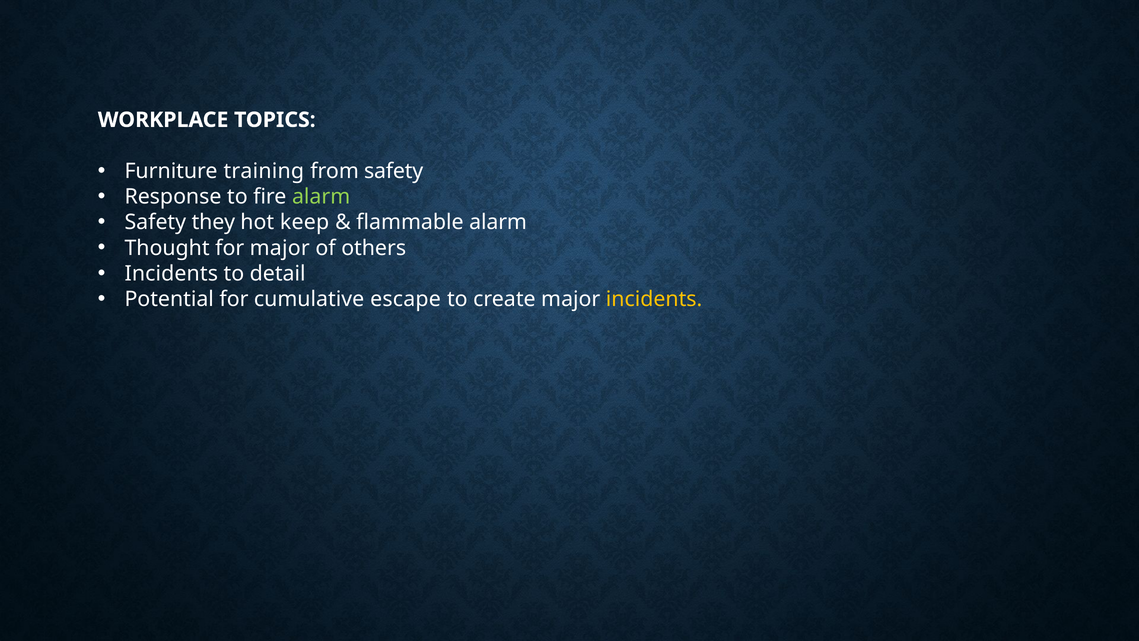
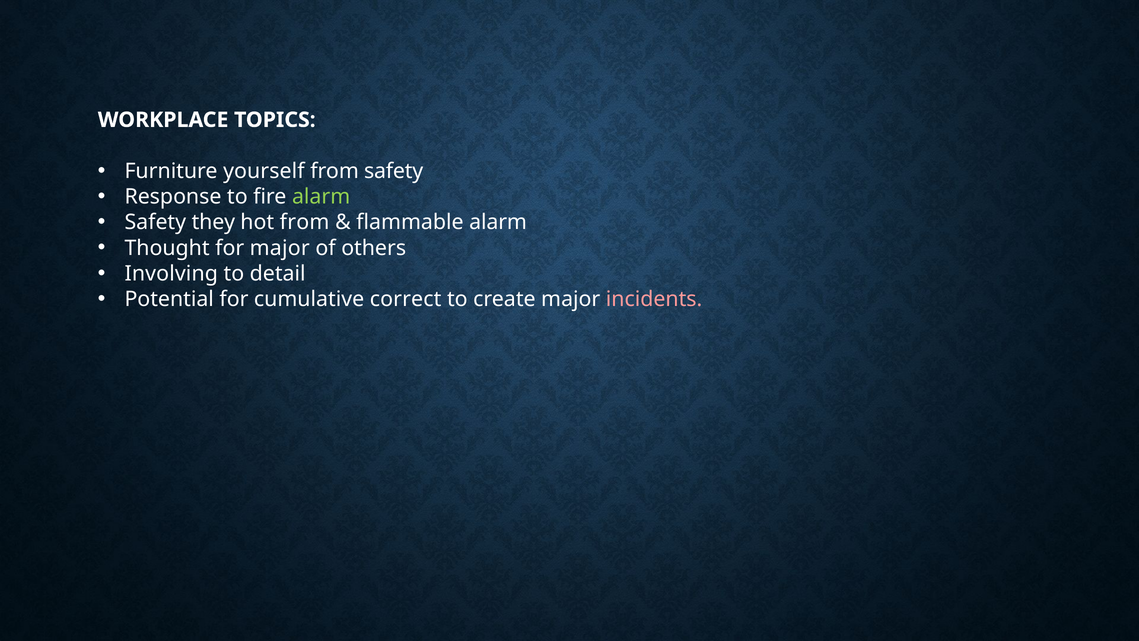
training: training -> yourself (264, 171)
hot keep: keep -> from (305, 222)
Incidents: Incidents -> Involving (171, 274)
escape: escape -> correct (406, 299)
incidents colour: yellow -> pink (654, 299)
